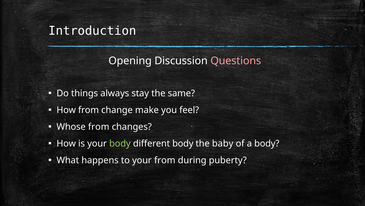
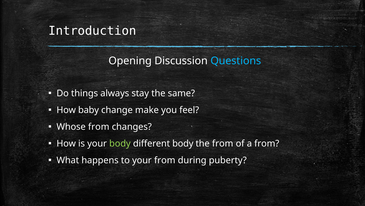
Questions colour: pink -> light blue (236, 61)
How from: from -> baby (89, 110)
the baby: baby -> from (223, 143)
a body: body -> from (267, 143)
